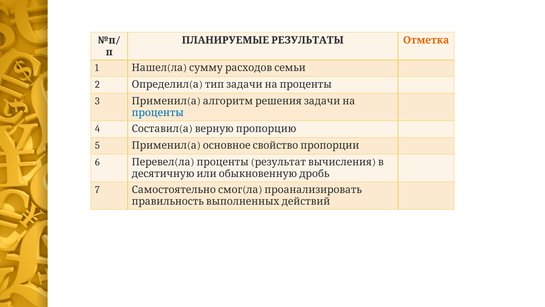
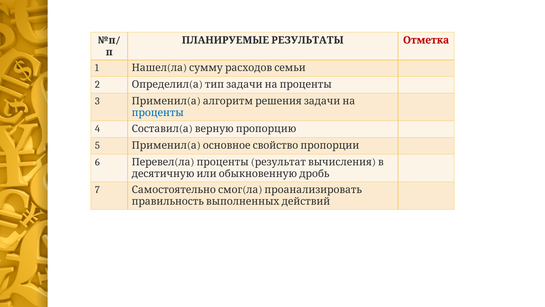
Отметка colour: orange -> red (426, 40)
